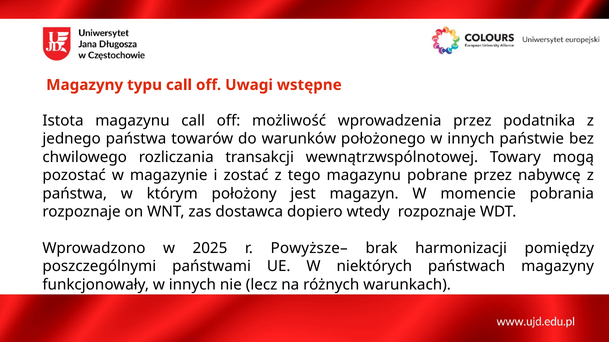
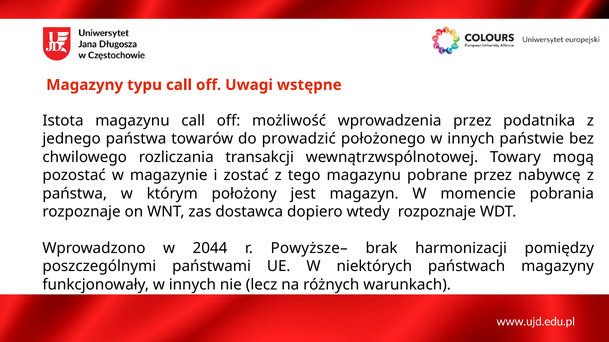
warunków: warunków -> prowadzić (299, 139)
2025: 2025 -> 2044 (210, 249)
